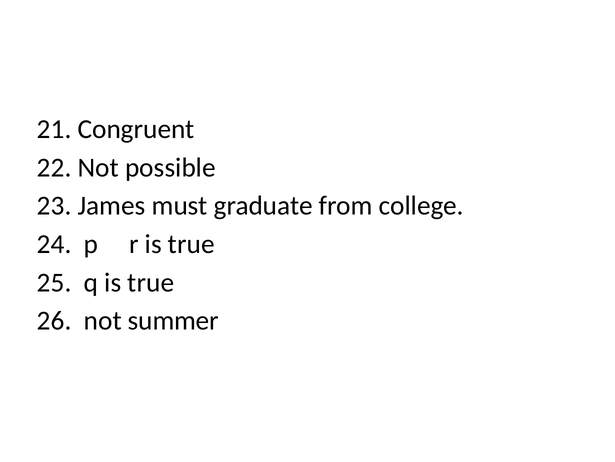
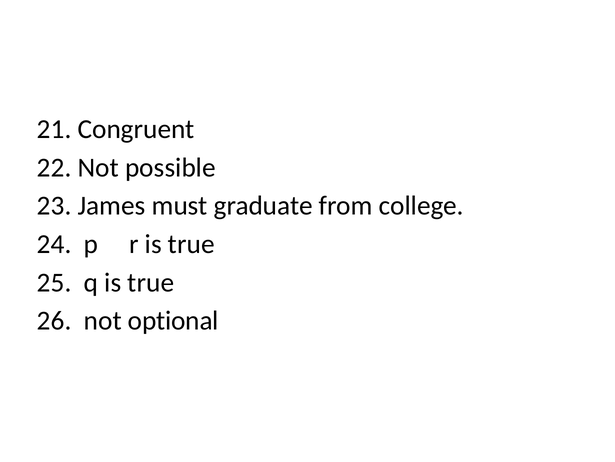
summer: summer -> optional (173, 320)
